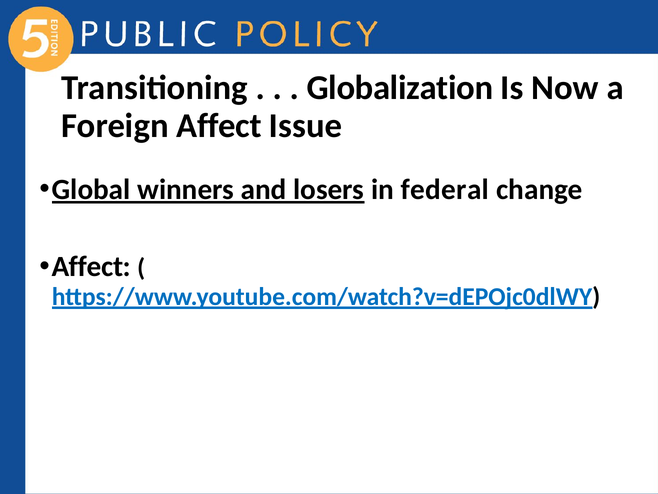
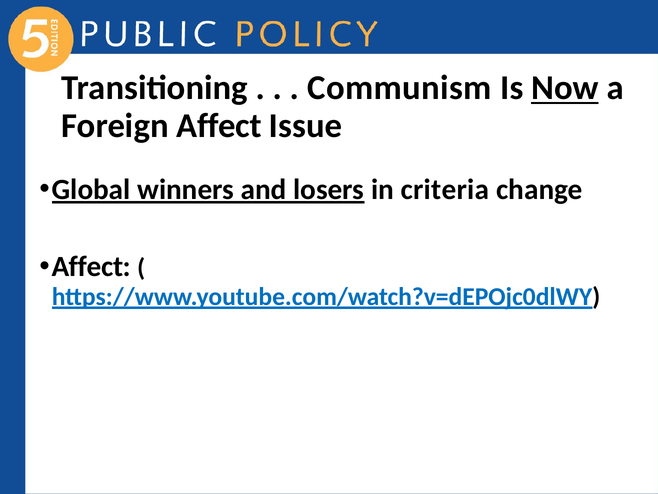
Globalization: Globalization -> Communism (400, 88)
Now underline: none -> present (565, 88)
federal: federal -> criteria (445, 189)
